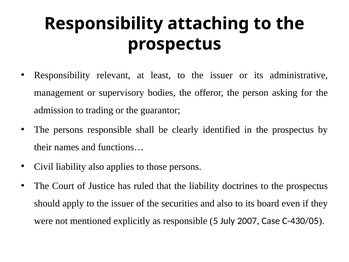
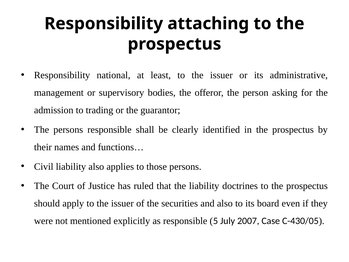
relevant: relevant -> national (114, 75)
